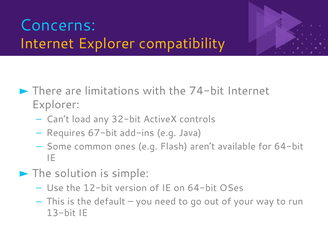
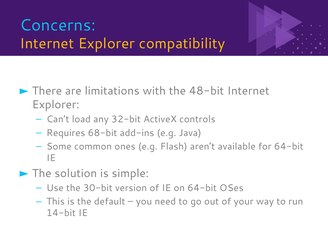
74-bit: 74-bit -> 48-bit (207, 91)
67-bit: 67-bit -> 68-bit (103, 133)
12-bit: 12-bit -> 30-bit (98, 188)
13-bit: 13-bit -> 14-bit (61, 213)
